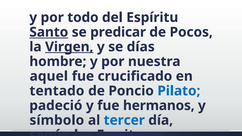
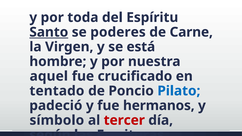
todo: todo -> toda (83, 17)
predicar: predicar -> poderes (118, 32)
Pocos: Pocos -> Carne (191, 32)
Virgen underline: present -> none (69, 47)
días: días -> está (141, 47)
tercer colour: blue -> red (124, 120)
